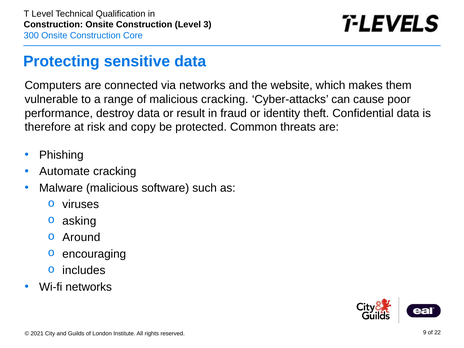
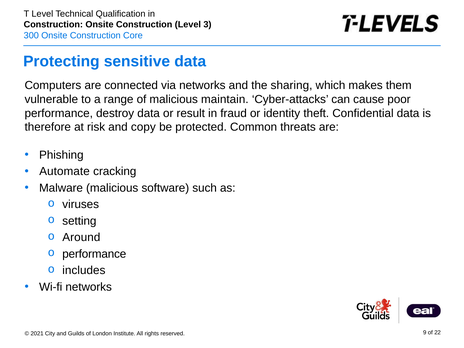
website: website -> sharing (292, 85)
malicious cracking: cracking -> maintain (225, 99)
asking: asking -> setting (79, 221)
encouraging: encouraging -> performance (94, 254)
